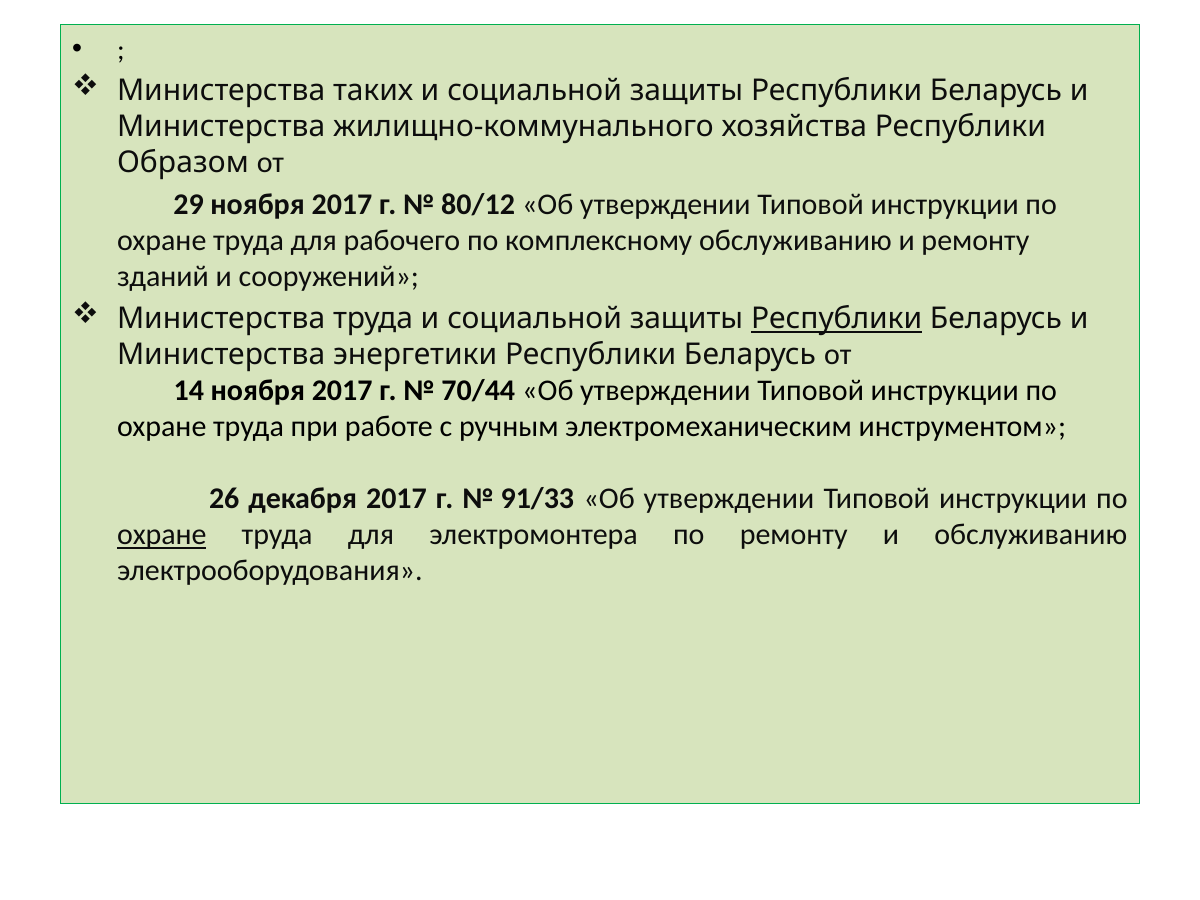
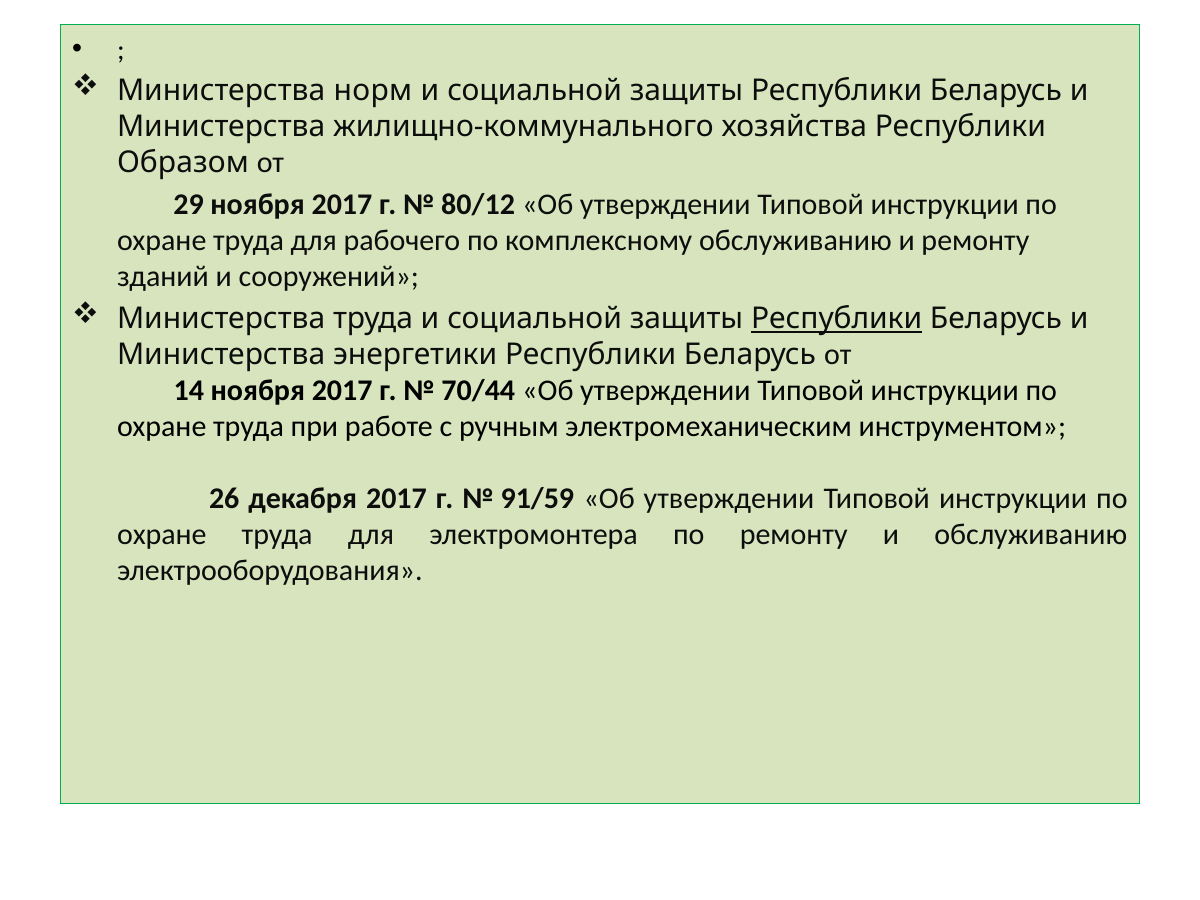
таких: таких -> норм (373, 91)
91/33: 91/33 -> 91/59 (537, 499)
охране underline: present -> none (162, 535)
